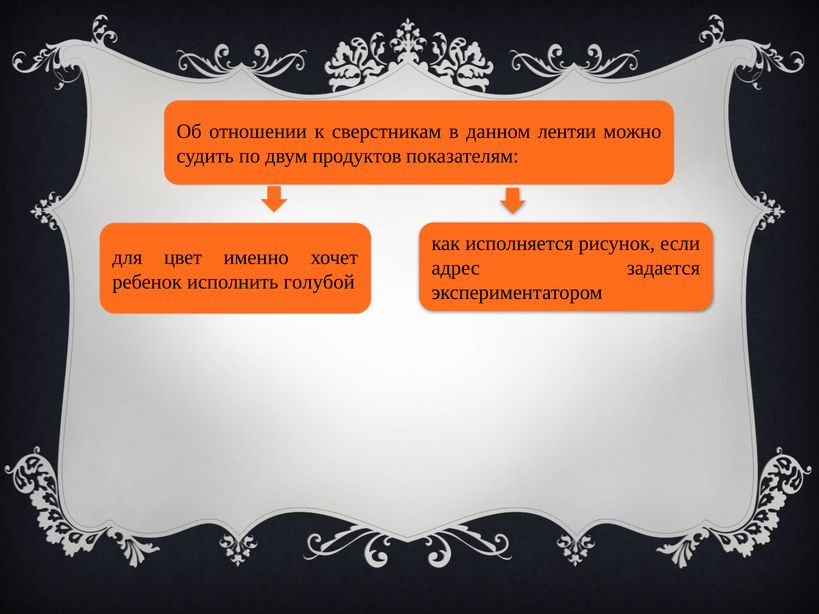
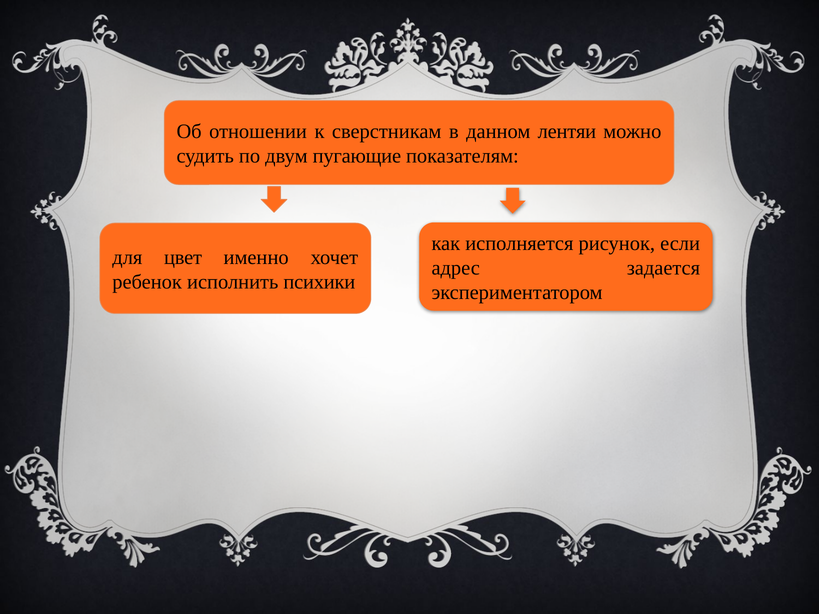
продуктов: продуктов -> пугающие (357, 156)
голубой: голубой -> психики (319, 282)
